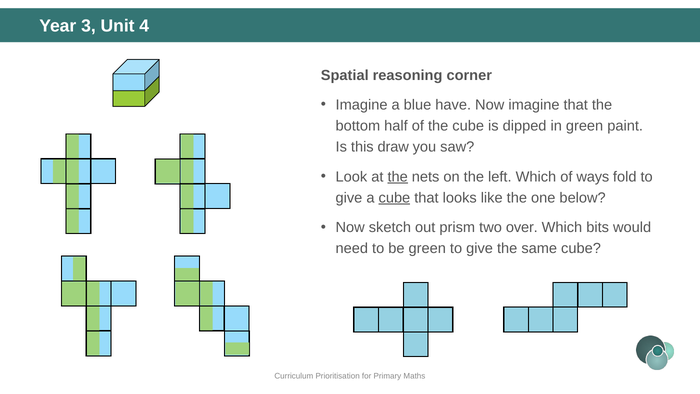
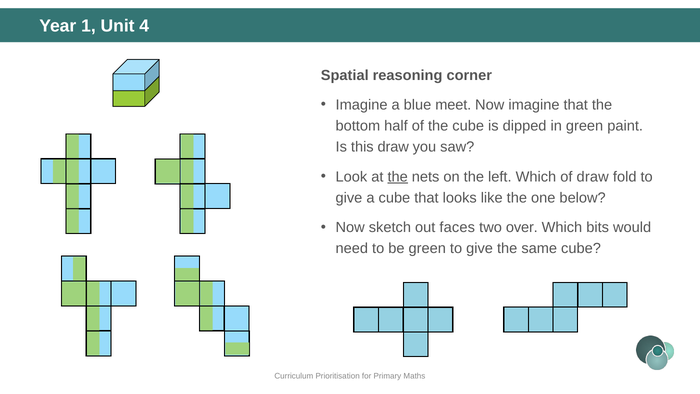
3: 3 -> 1 (88, 26)
have: have -> meet (453, 105)
of ways: ways -> draw (593, 177)
cube underline: present -> none (394, 198)
prism: prism -> faces (457, 227)
